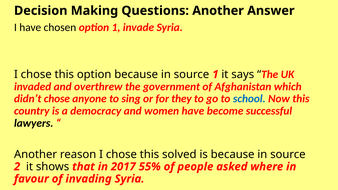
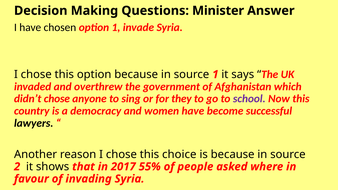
Questions Another: Another -> Minister (218, 11)
school colour: blue -> purple (249, 99)
solved: solved -> choice (179, 155)
